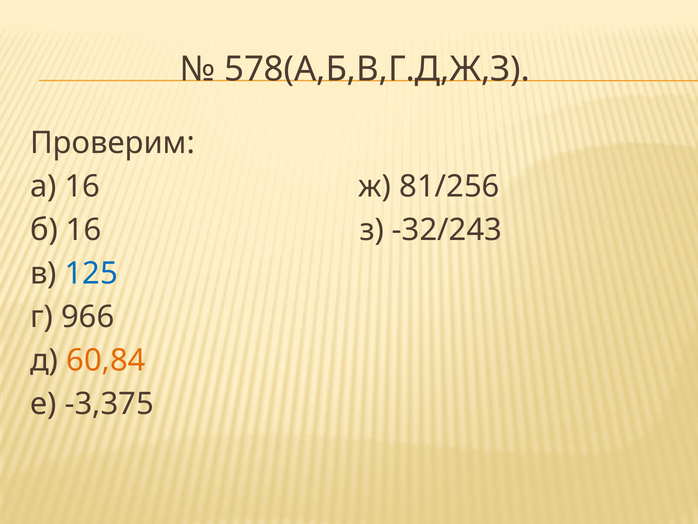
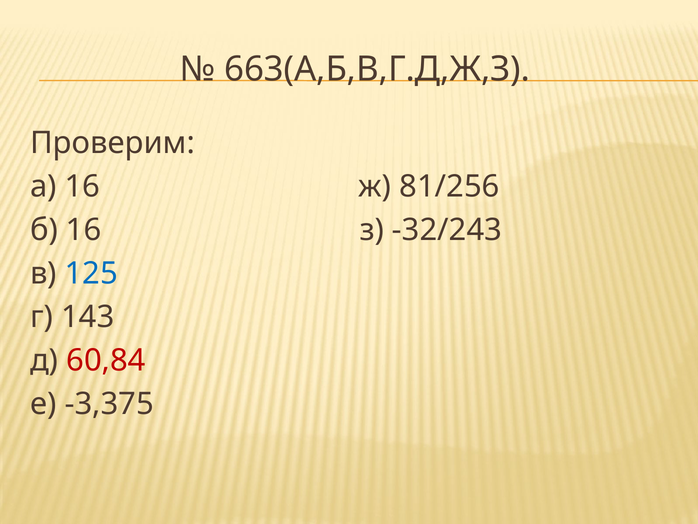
578(А,Б,В,Г.Д,Ж,З: 578(А,Б,В,Г.Д,Ж,З -> 663(А,Б,В,Г.Д,Ж,З (377, 69)
966: 966 -> 143 (88, 317)
60,84 colour: orange -> red (106, 360)
